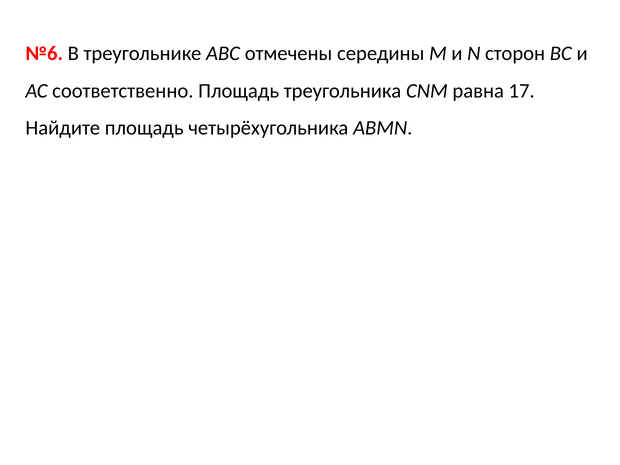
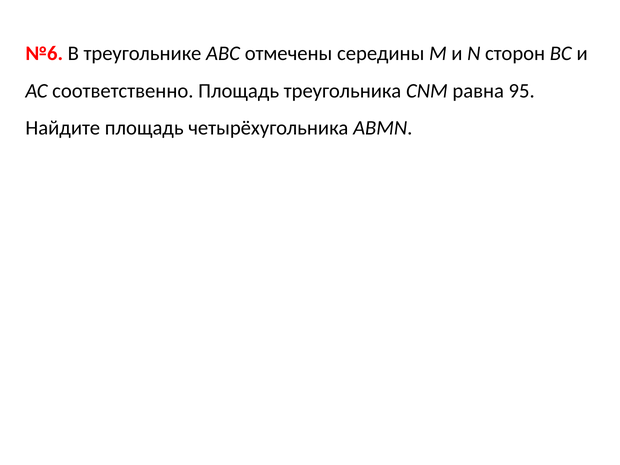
17: 17 -> 95 (522, 91)
